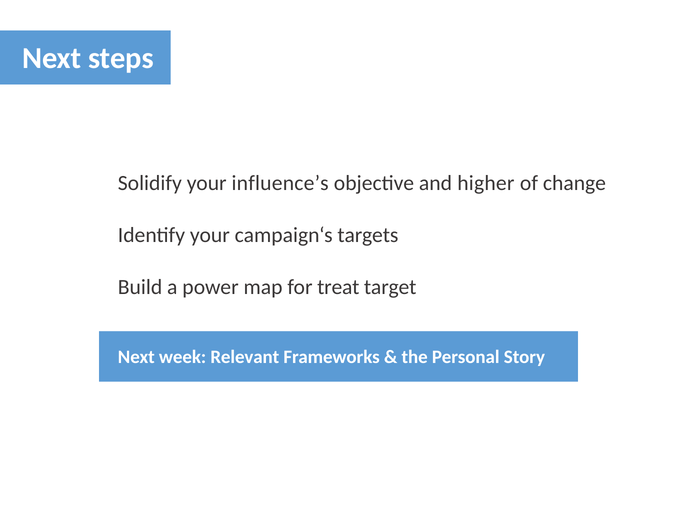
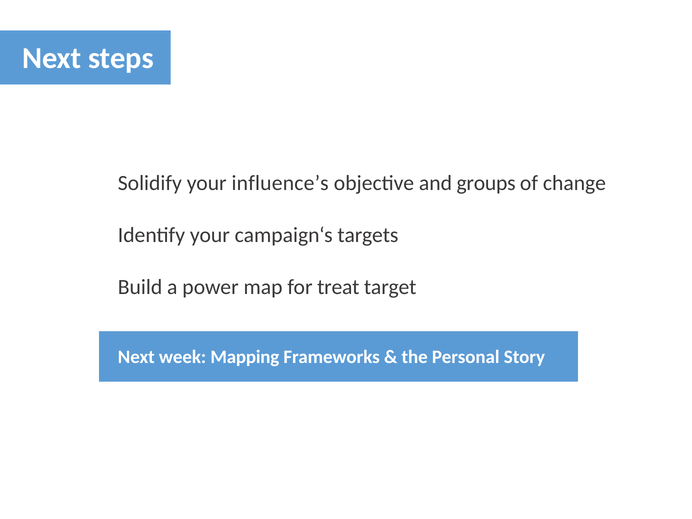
higher: higher -> groups (486, 183)
Relevant: Relevant -> Mapping (245, 357)
